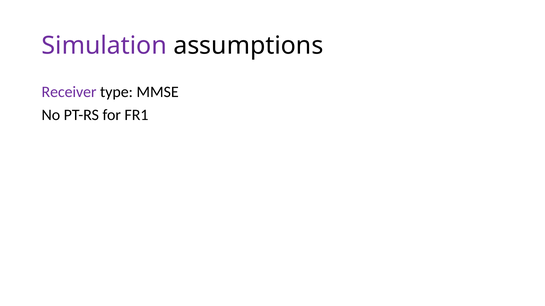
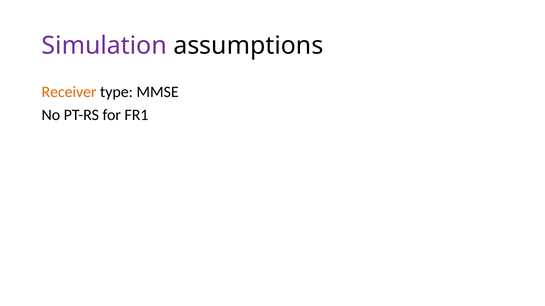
Receiver colour: purple -> orange (69, 92)
